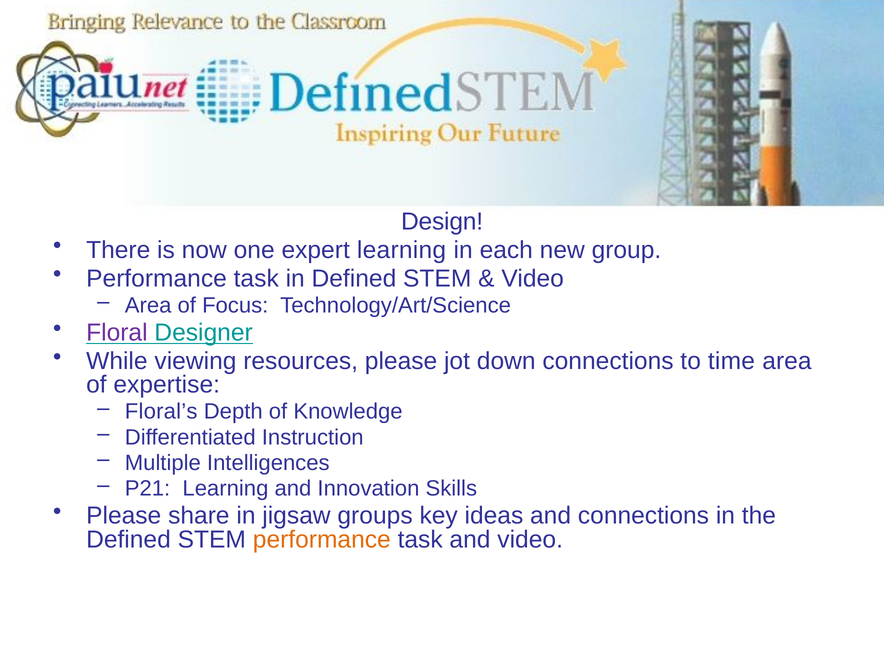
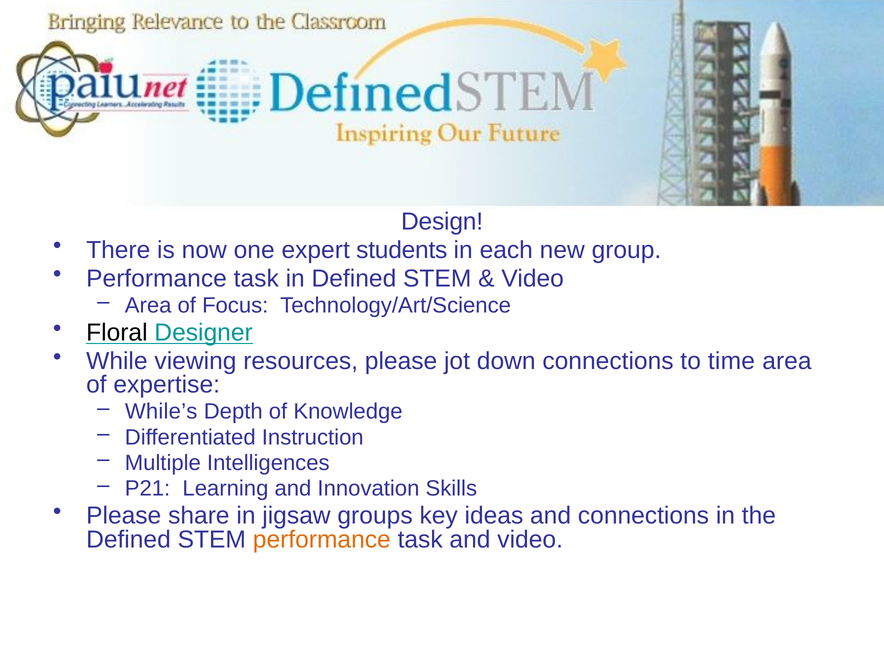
expert learning: learning -> students (402, 250)
Floral colour: purple -> black (117, 333)
Floral’s: Floral’s -> While’s (161, 412)
